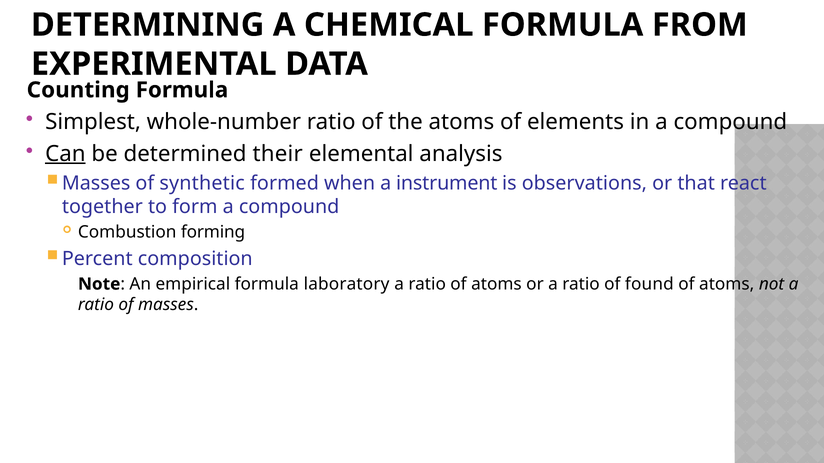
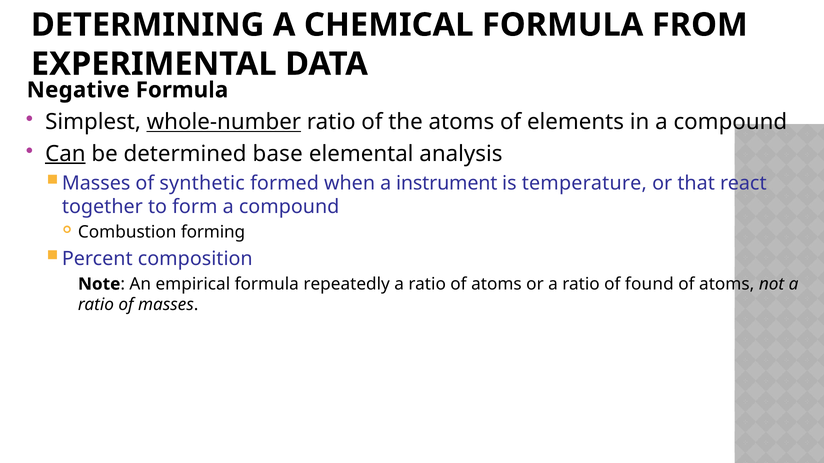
Counting: Counting -> Negative (78, 90)
whole-number underline: none -> present (224, 122)
their: their -> base (278, 154)
observations: observations -> temperature (584, 183)
laboratory: laboratory -> repeatedly (347, 284)
